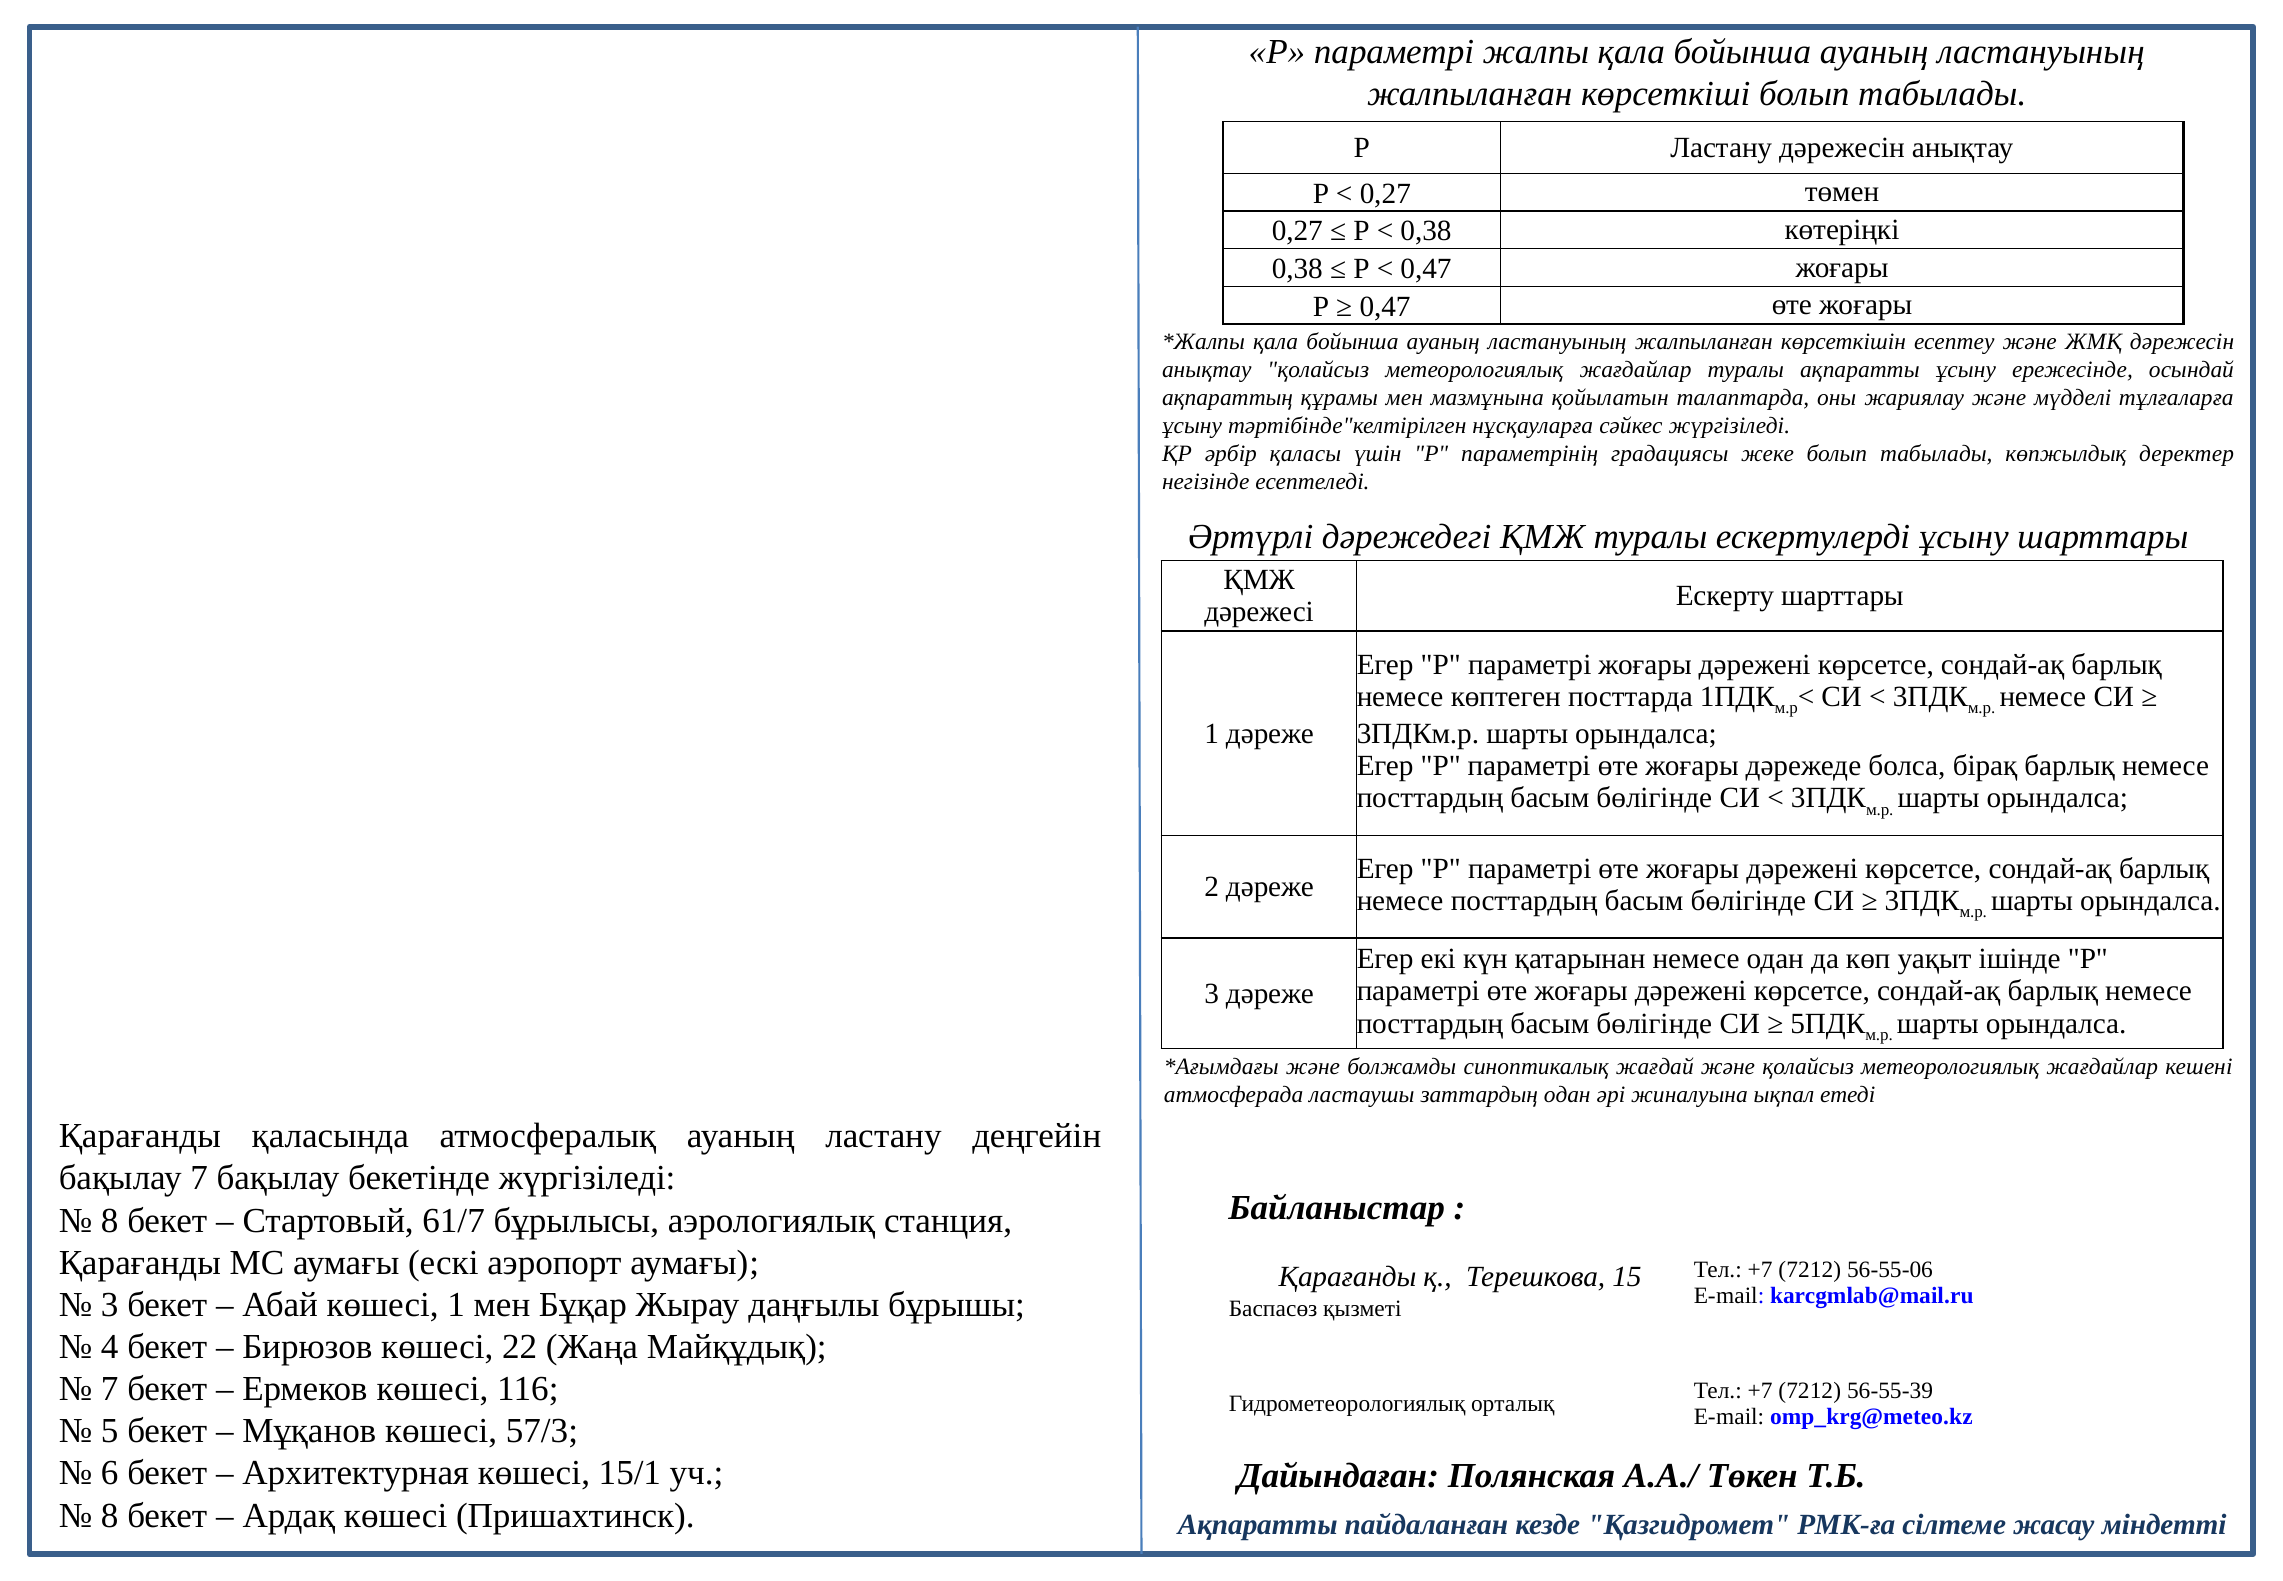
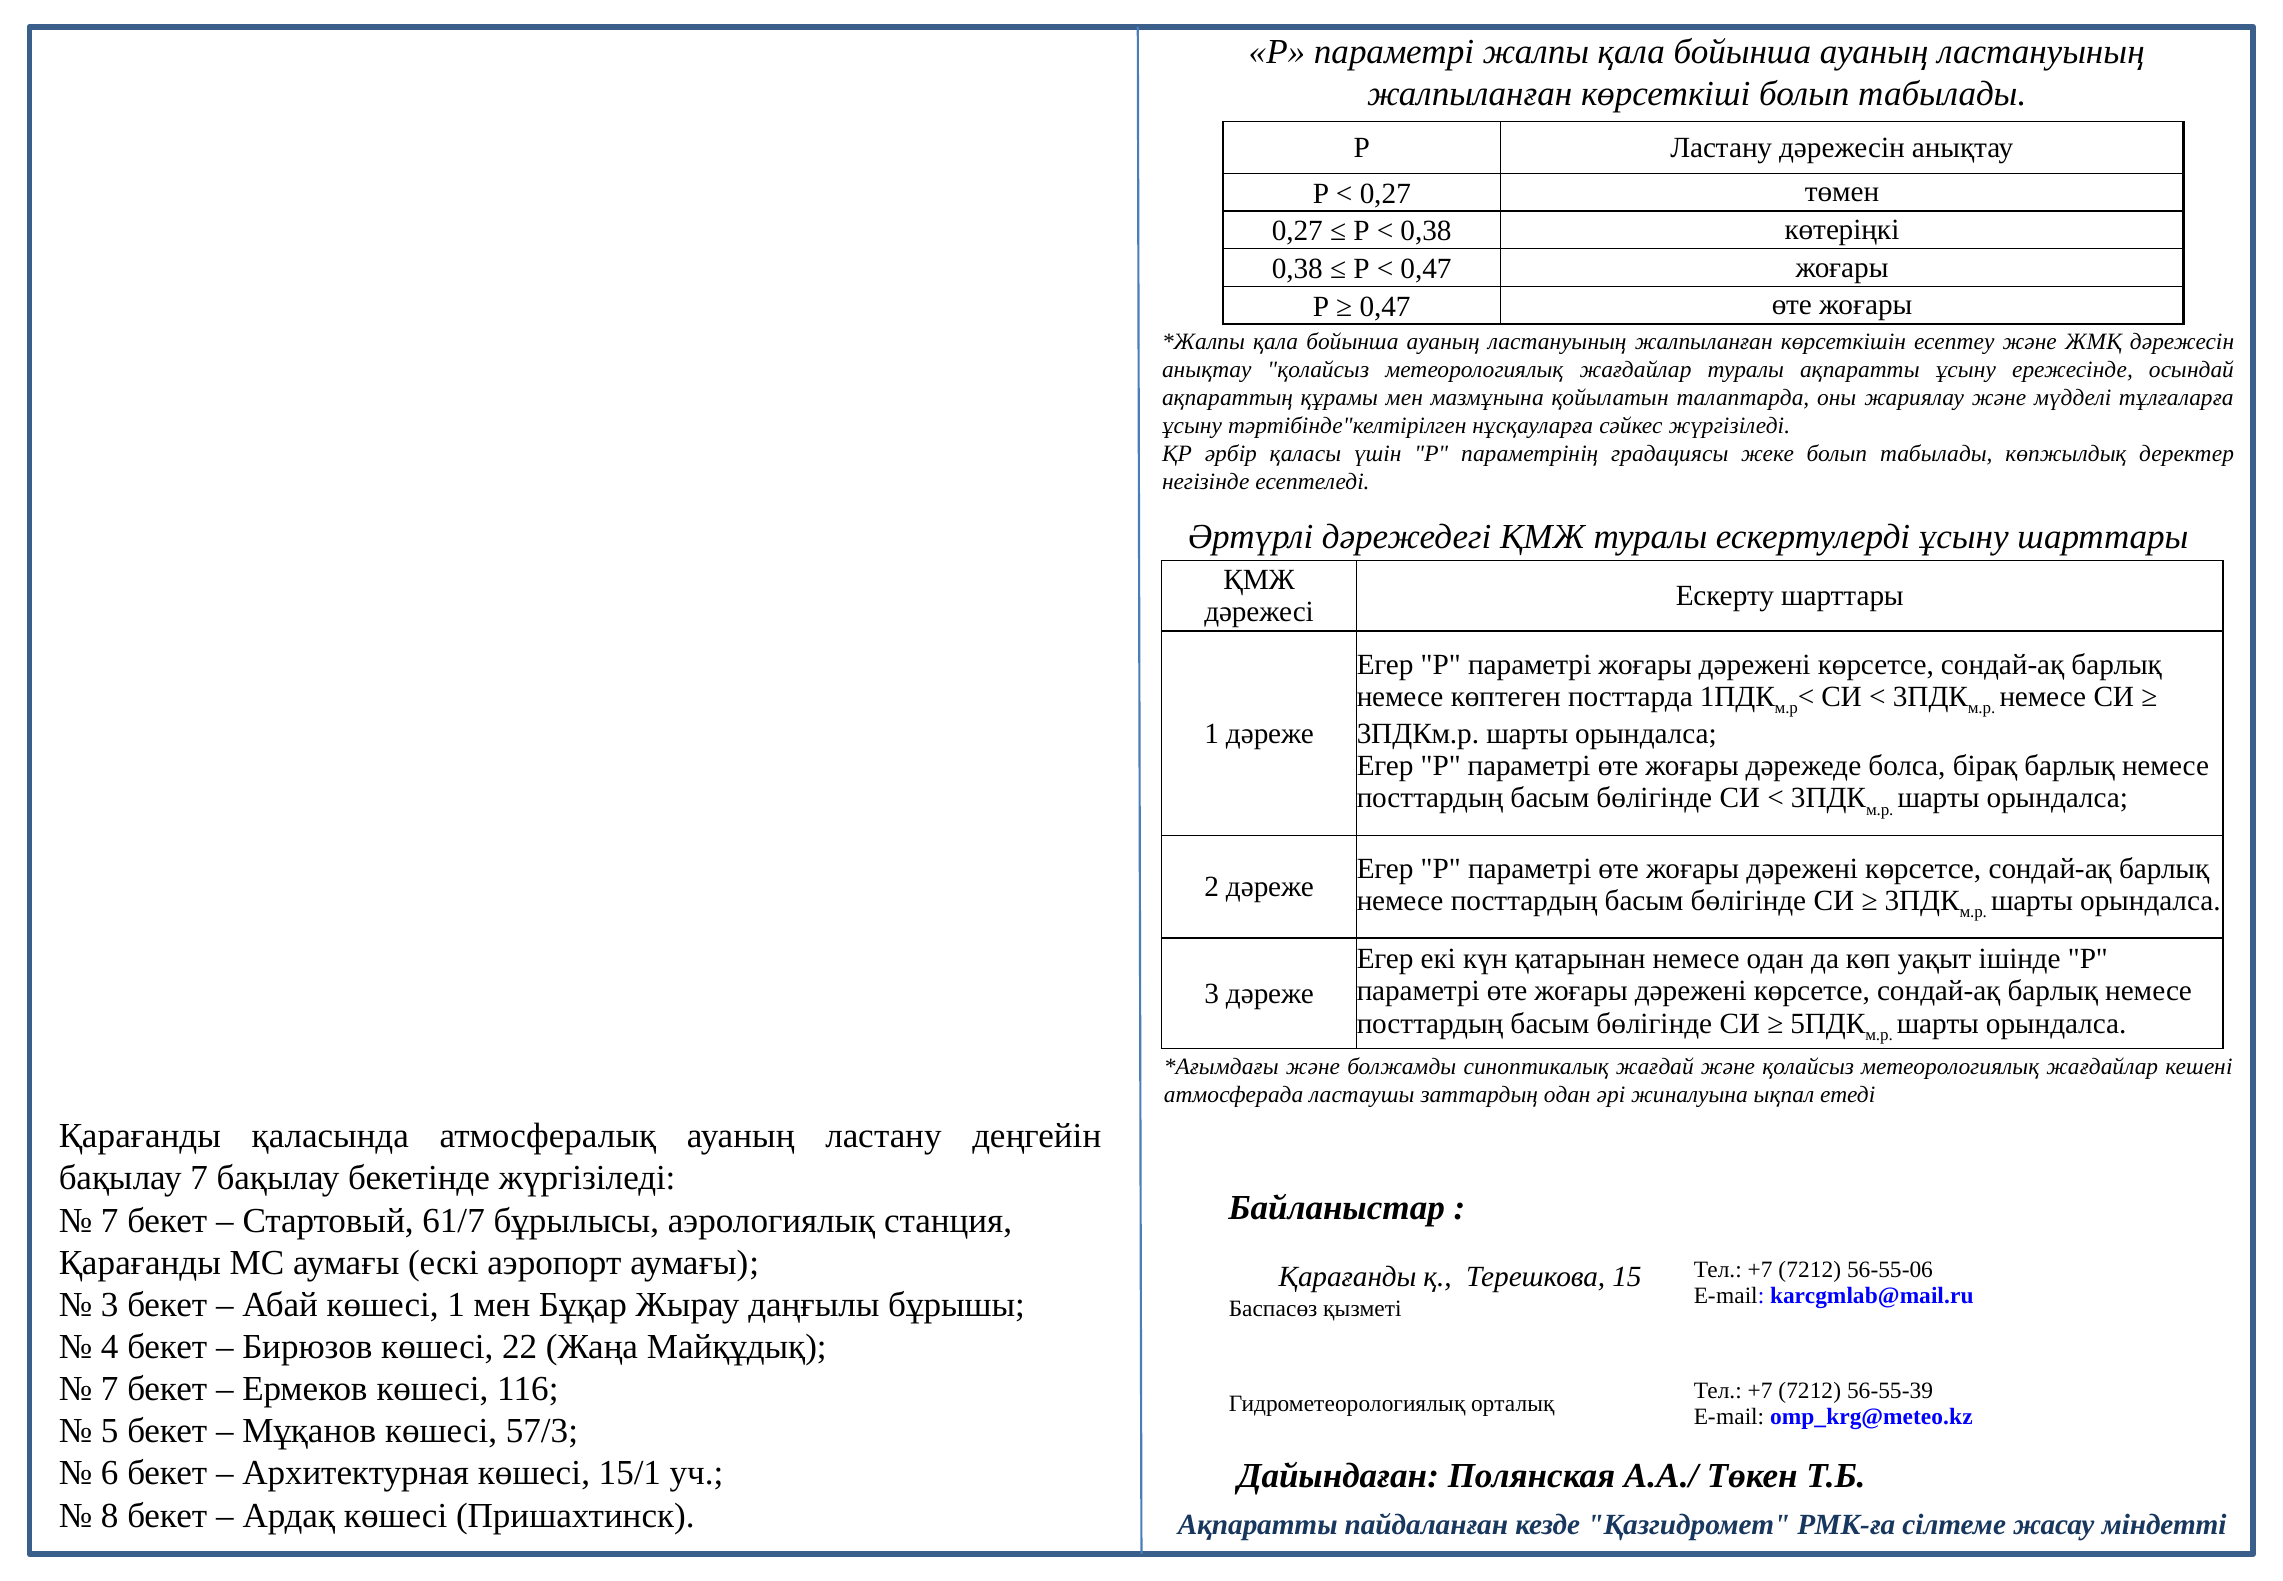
8: 8 -> 7 (110, 1220)
